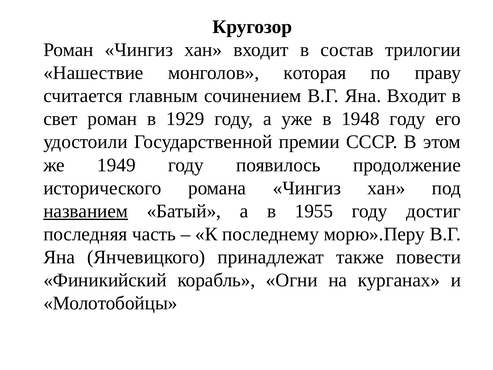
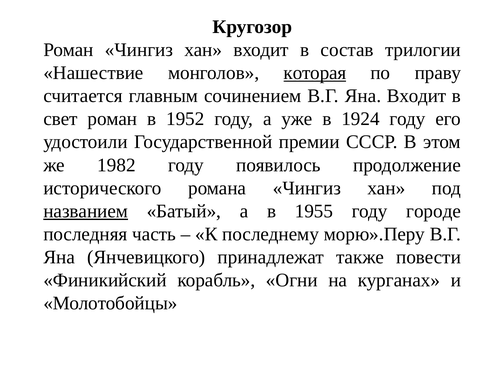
которая underline: none -> present (315, 73)
1929: 1929 -> 1952 (185, 119)
1948: 1948 -> 1924 (361, 119)
1949: 1949 -> 1982 (116, 165)
достиг: достиг -> городе (434, 211)
